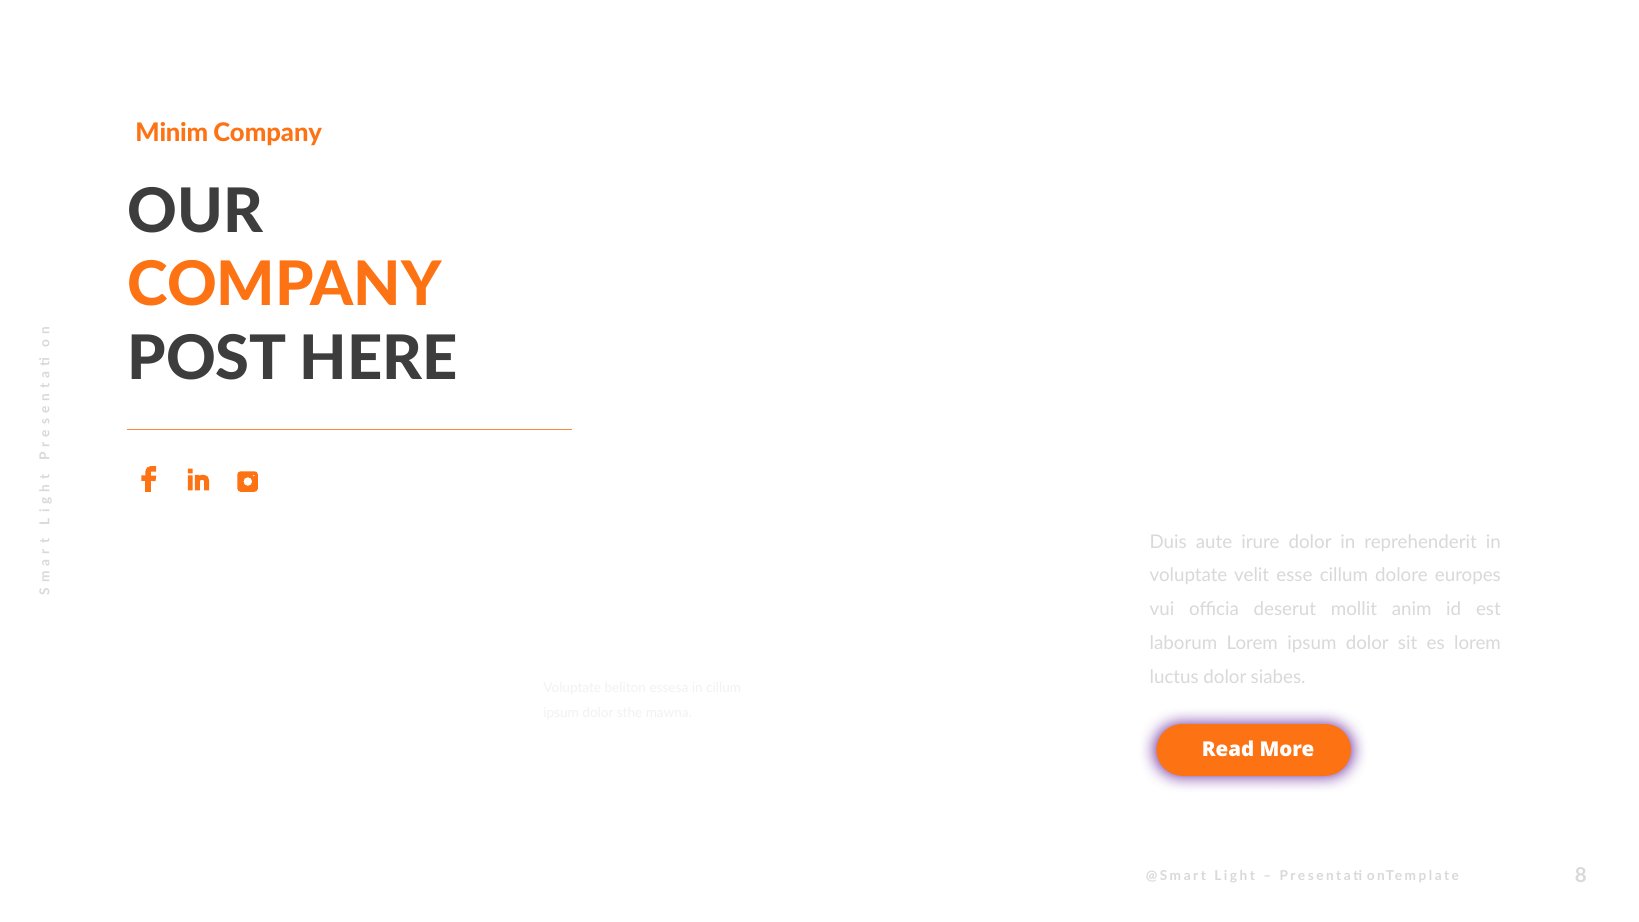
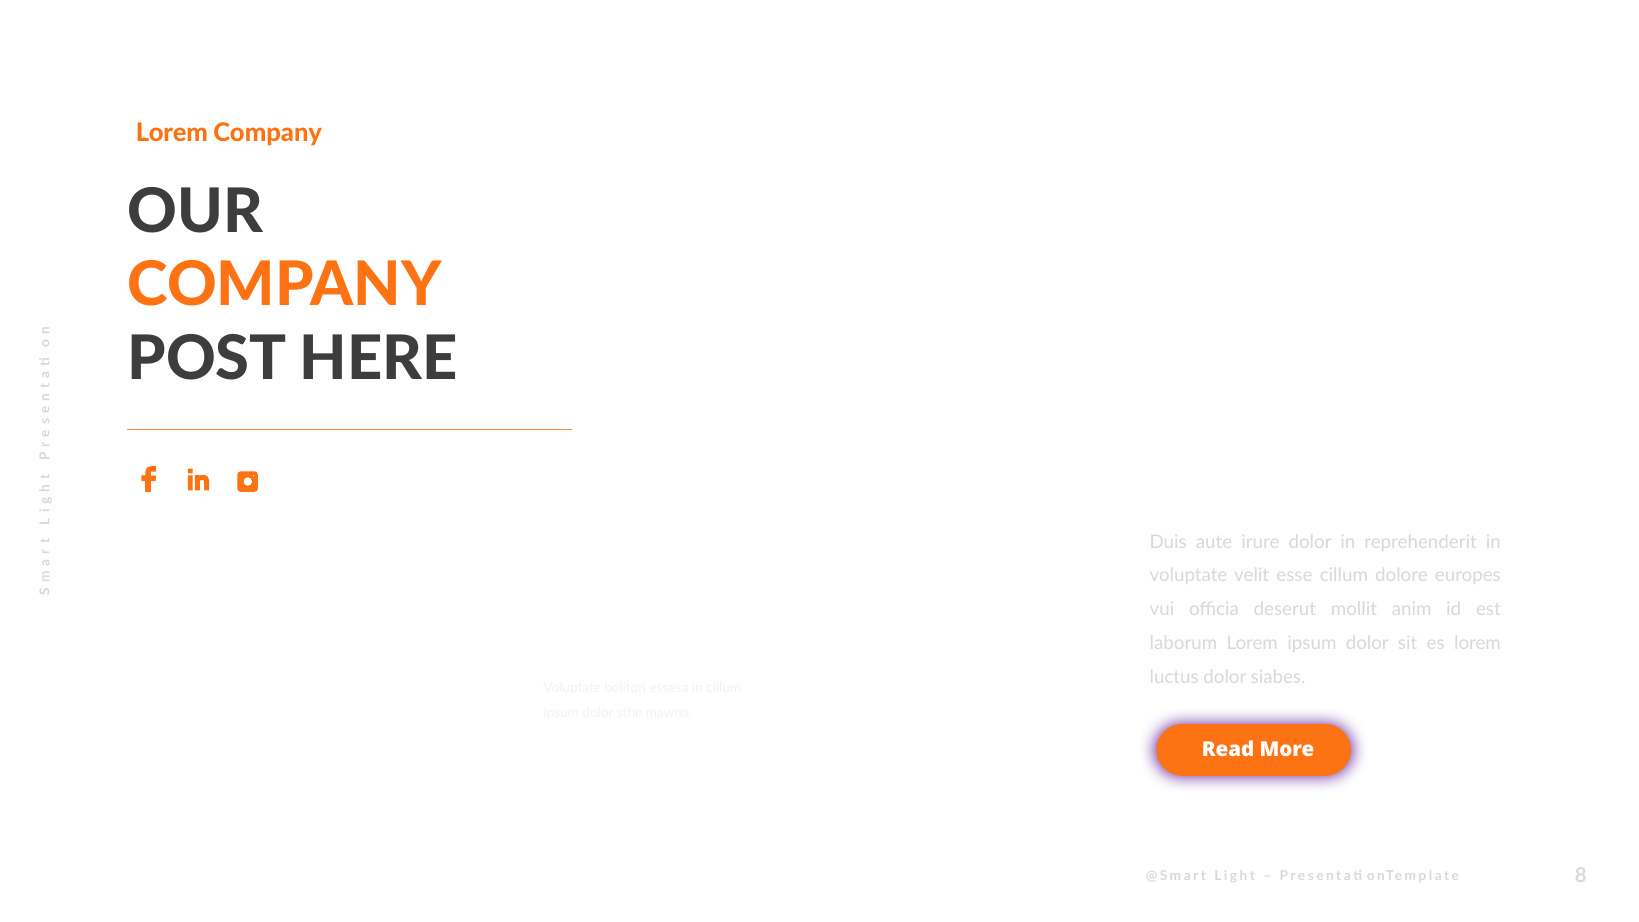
Minim: Minim -> Lorem (172, 133)
